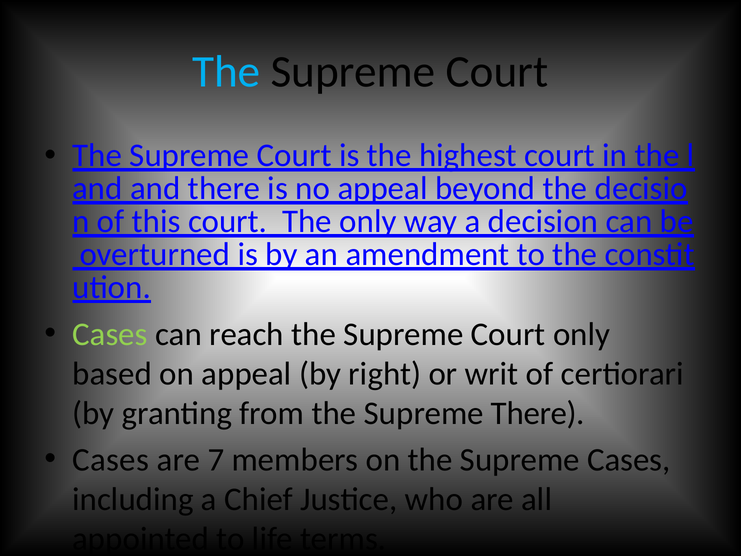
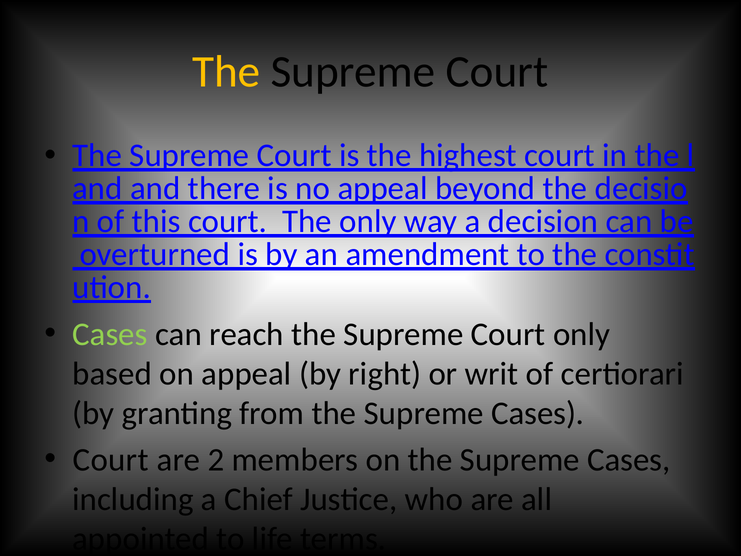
The colour: light blue -> yellow (226, 72)
from the Supreme There: There -> Cases (538, 413)
Cases: Cases -> Court (111, 459)
7: 7 -> 2 (216, 459)
